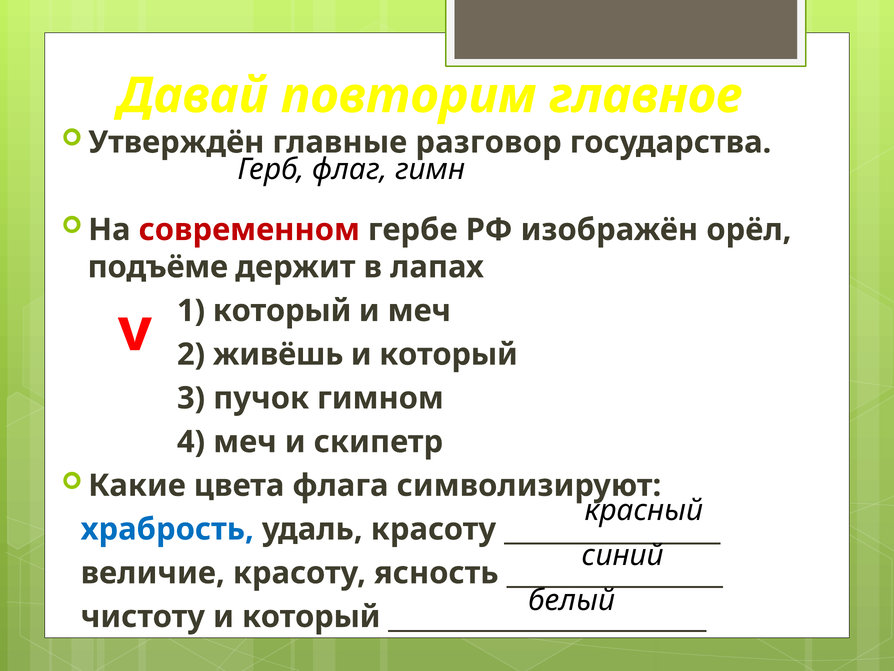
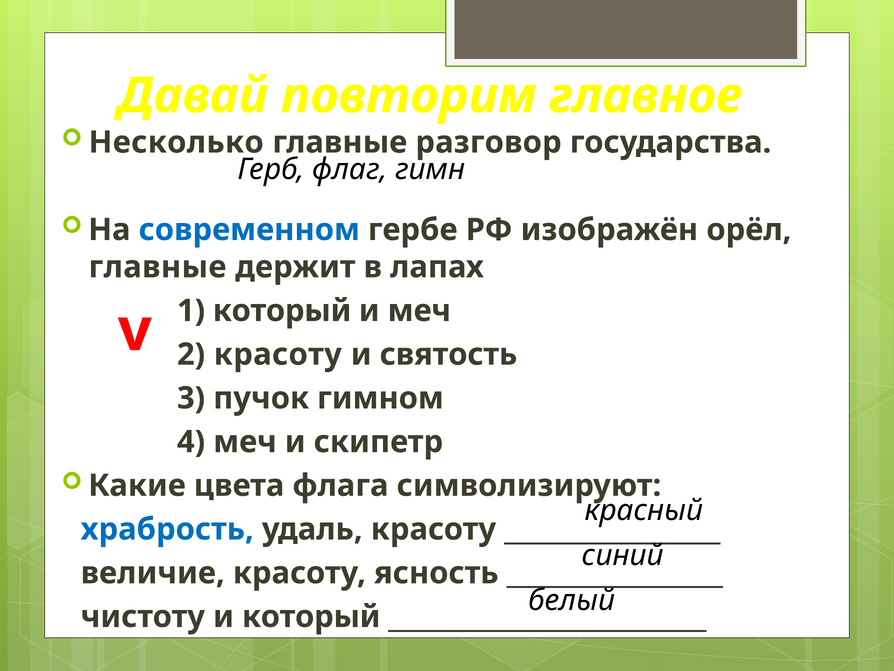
Утверждён: Утверждён -> Несколько (176, 142)
современном colour: red -> blue (249, 230)
подъёме: подъёме -> главные (158, 267)
2 живёшь: живёшь -> красоту (278, 354)
который: который -> святость (448, 354)
